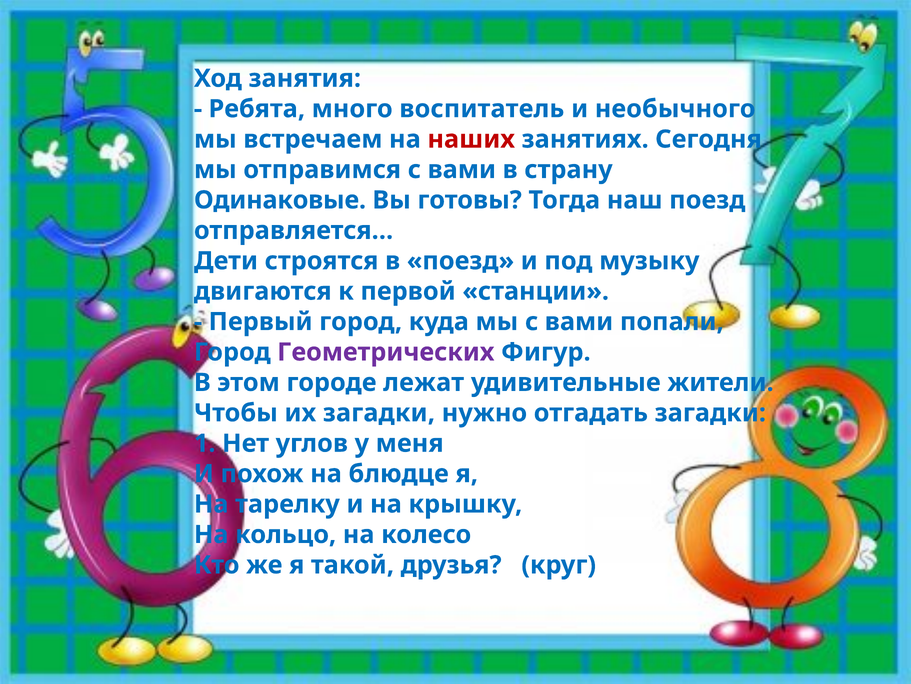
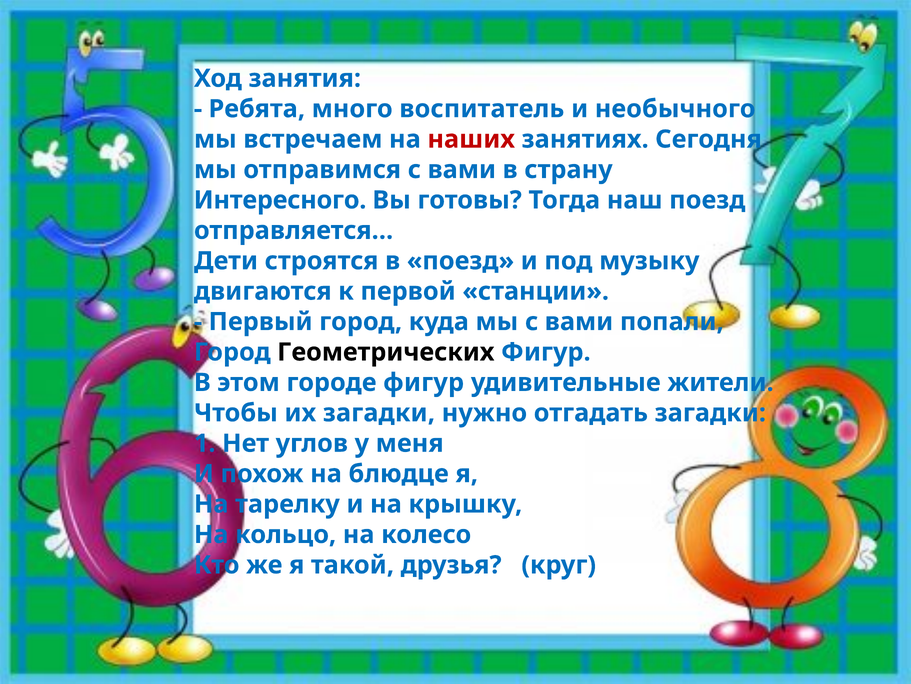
Одинаковые: Одинаковые -> Интересного (280, 200)
Геометрических colour: purple -> black (386, 352)
городе лежат: лежат -> фигур (424, 382)
